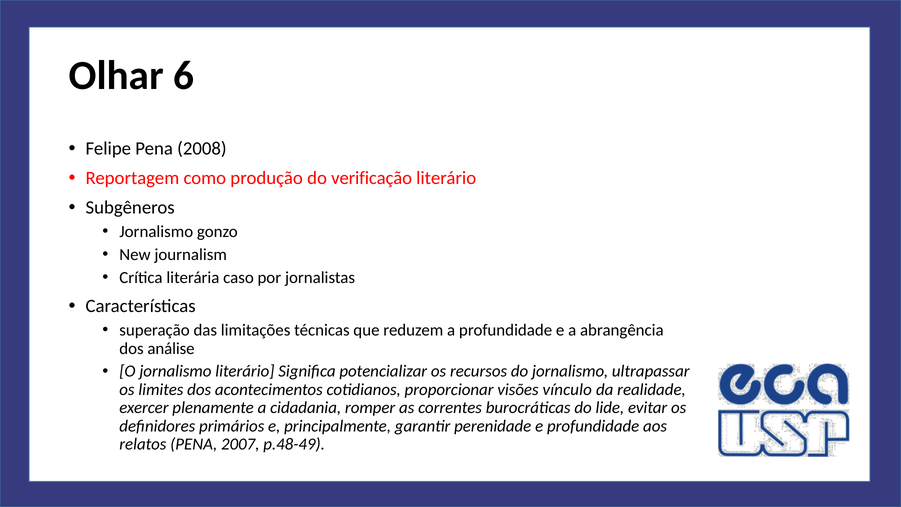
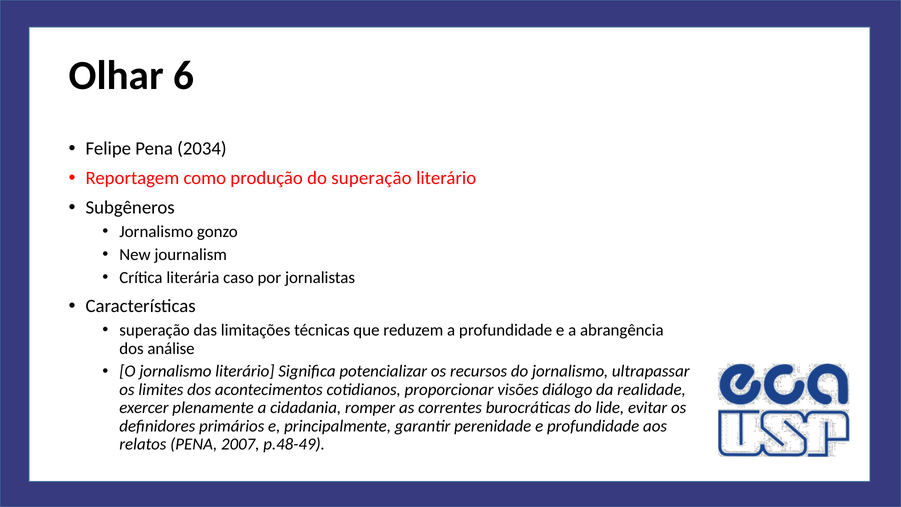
2008: 2008 -> 2034 (202, 148)
do verificação: verificação -> superação (371, 178)
vínculo: vínculo -> diálogo (567, 389)
